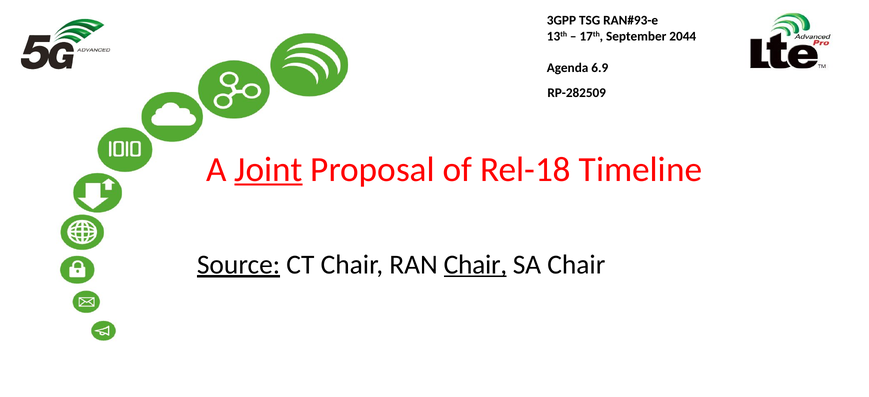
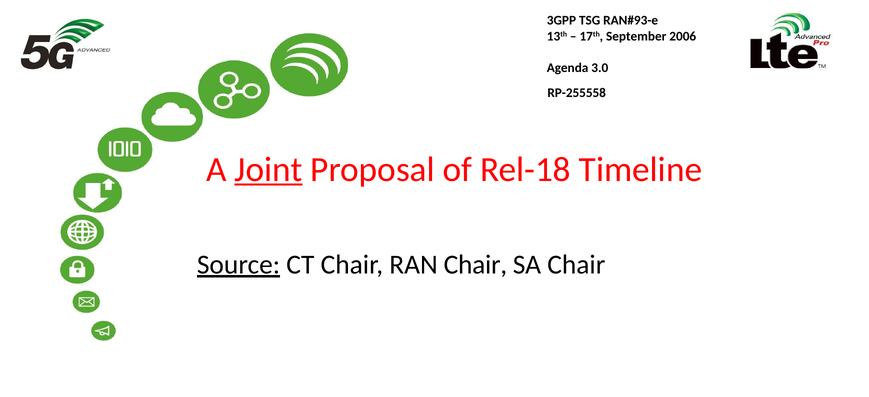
2044: 2044 -> 2006 (683, 36)
6.9: 6.9 -> 3.0 (600, 68)
RP-282509: RP-282509 -> RP-255558 (577, 93)
Chair underline: present -> none (475, 265)
